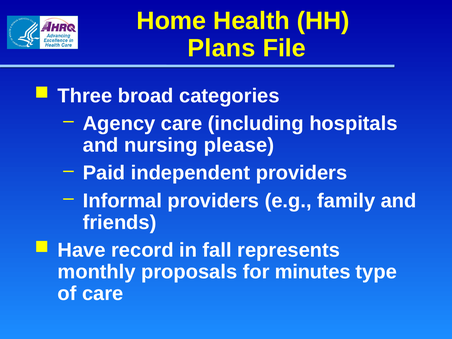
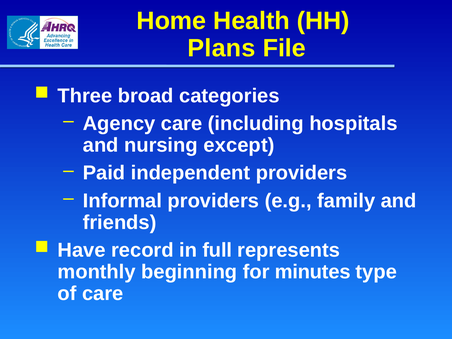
please: please -> except (239, 145)
fall: fall -> full (217, 250)
proposals: proposals -> beginning (189, 272)
